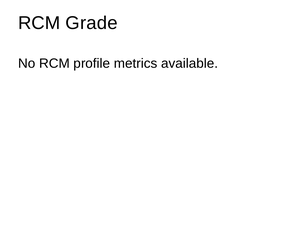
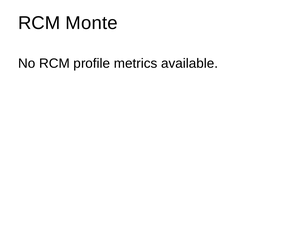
Grade: Grade -> Monte (92, 23)
